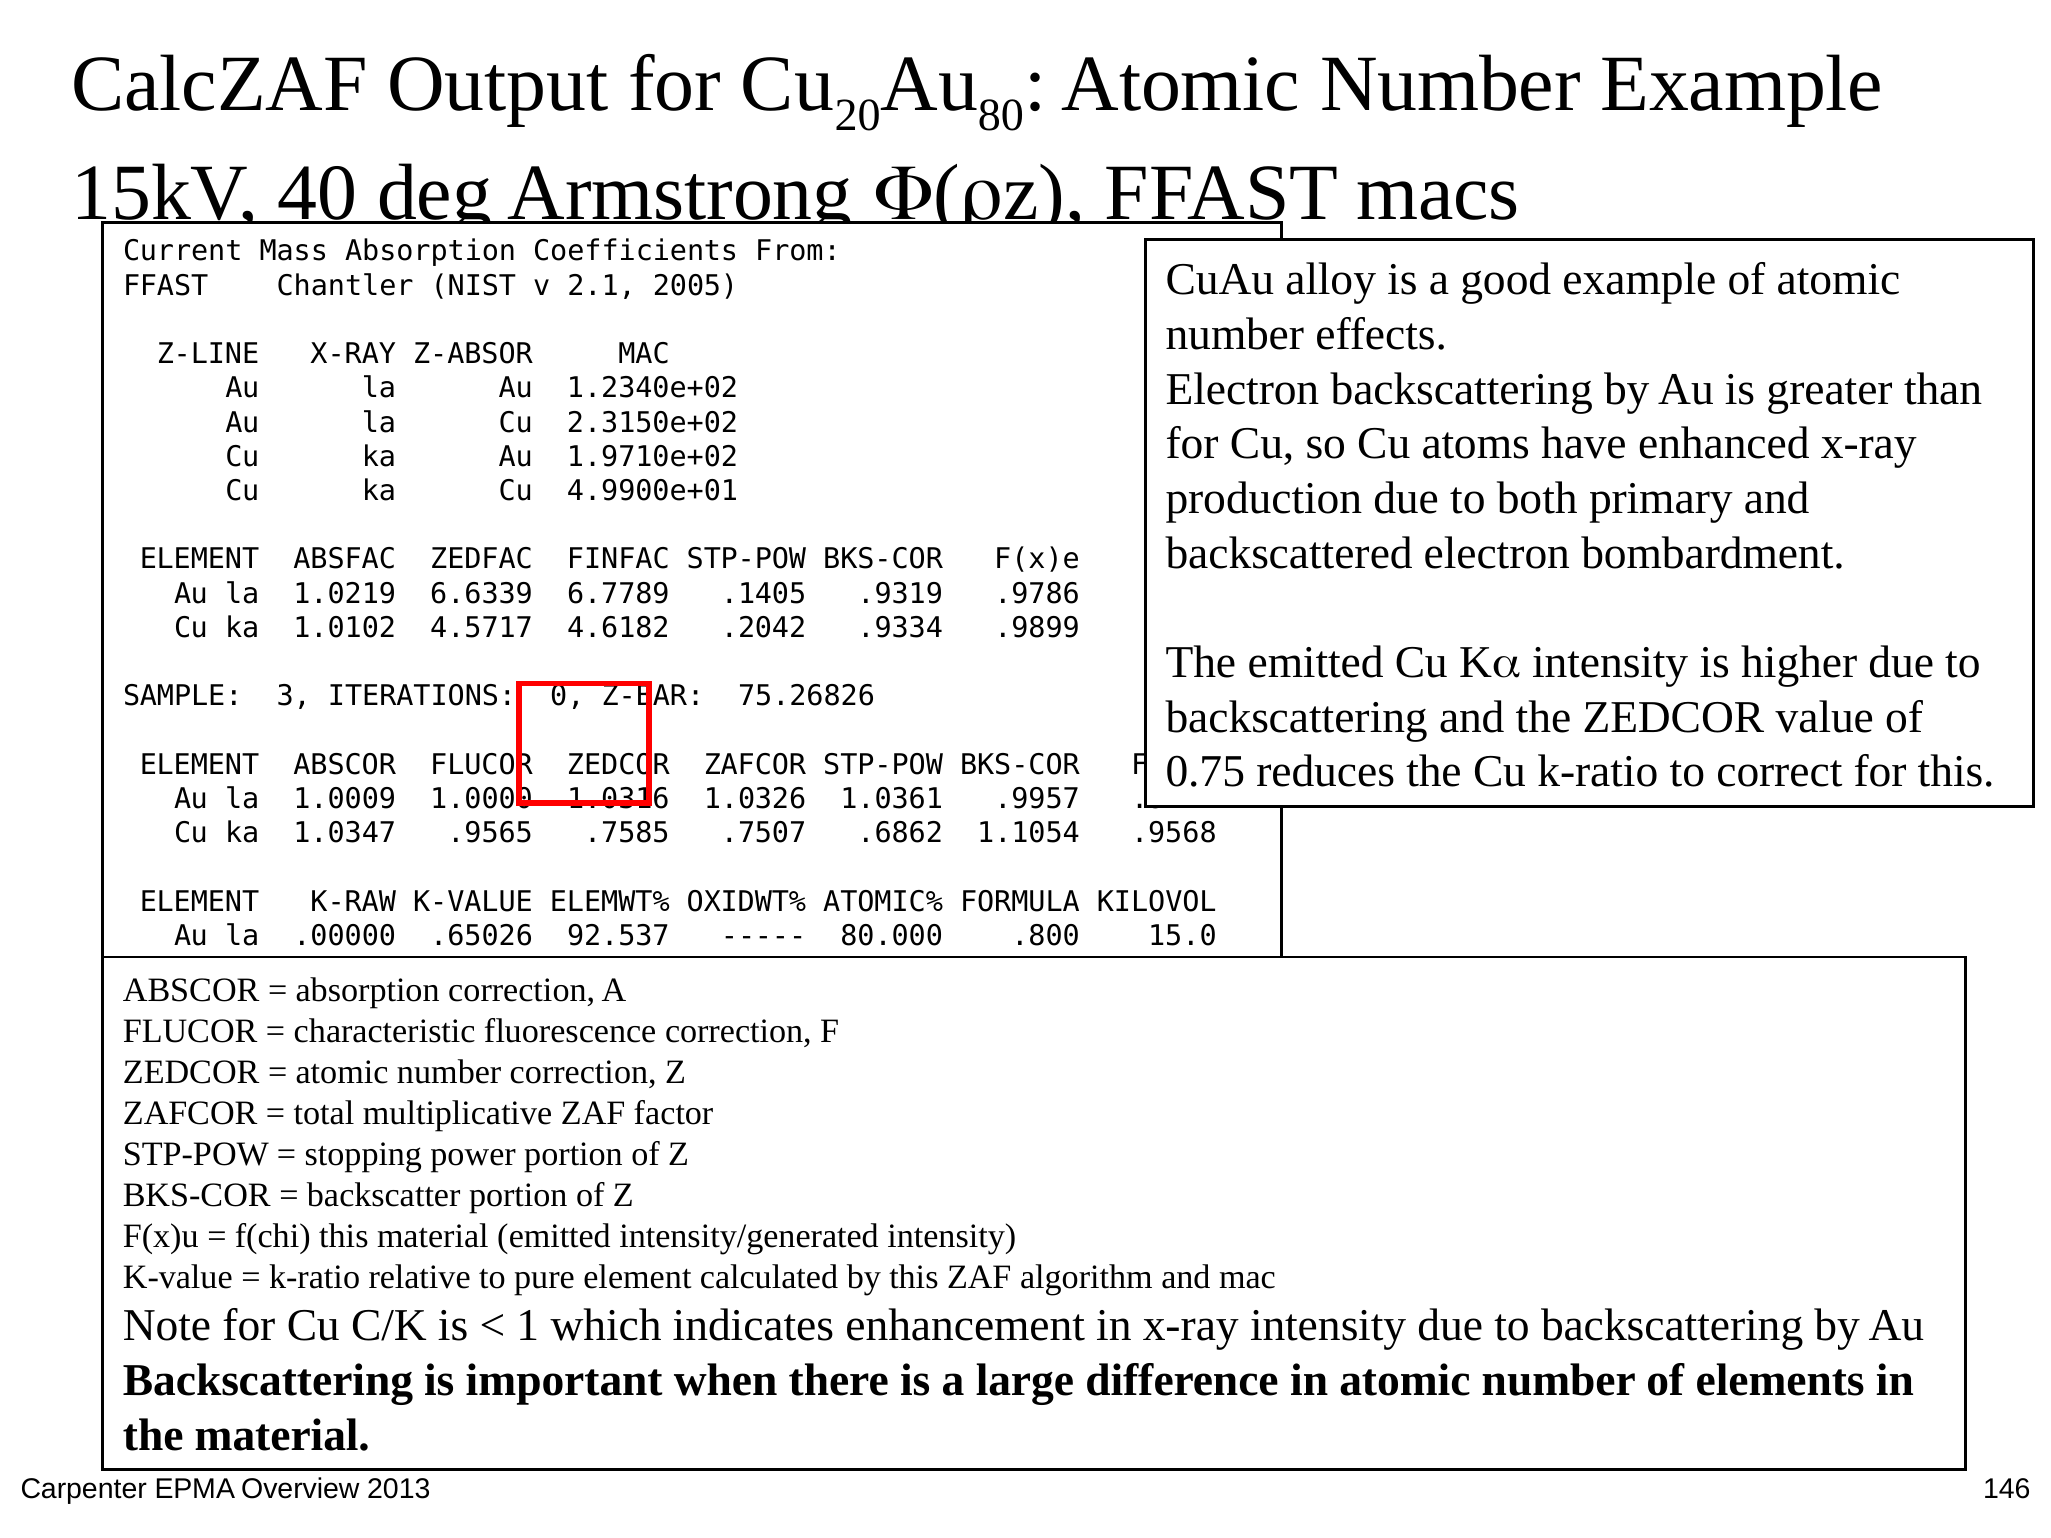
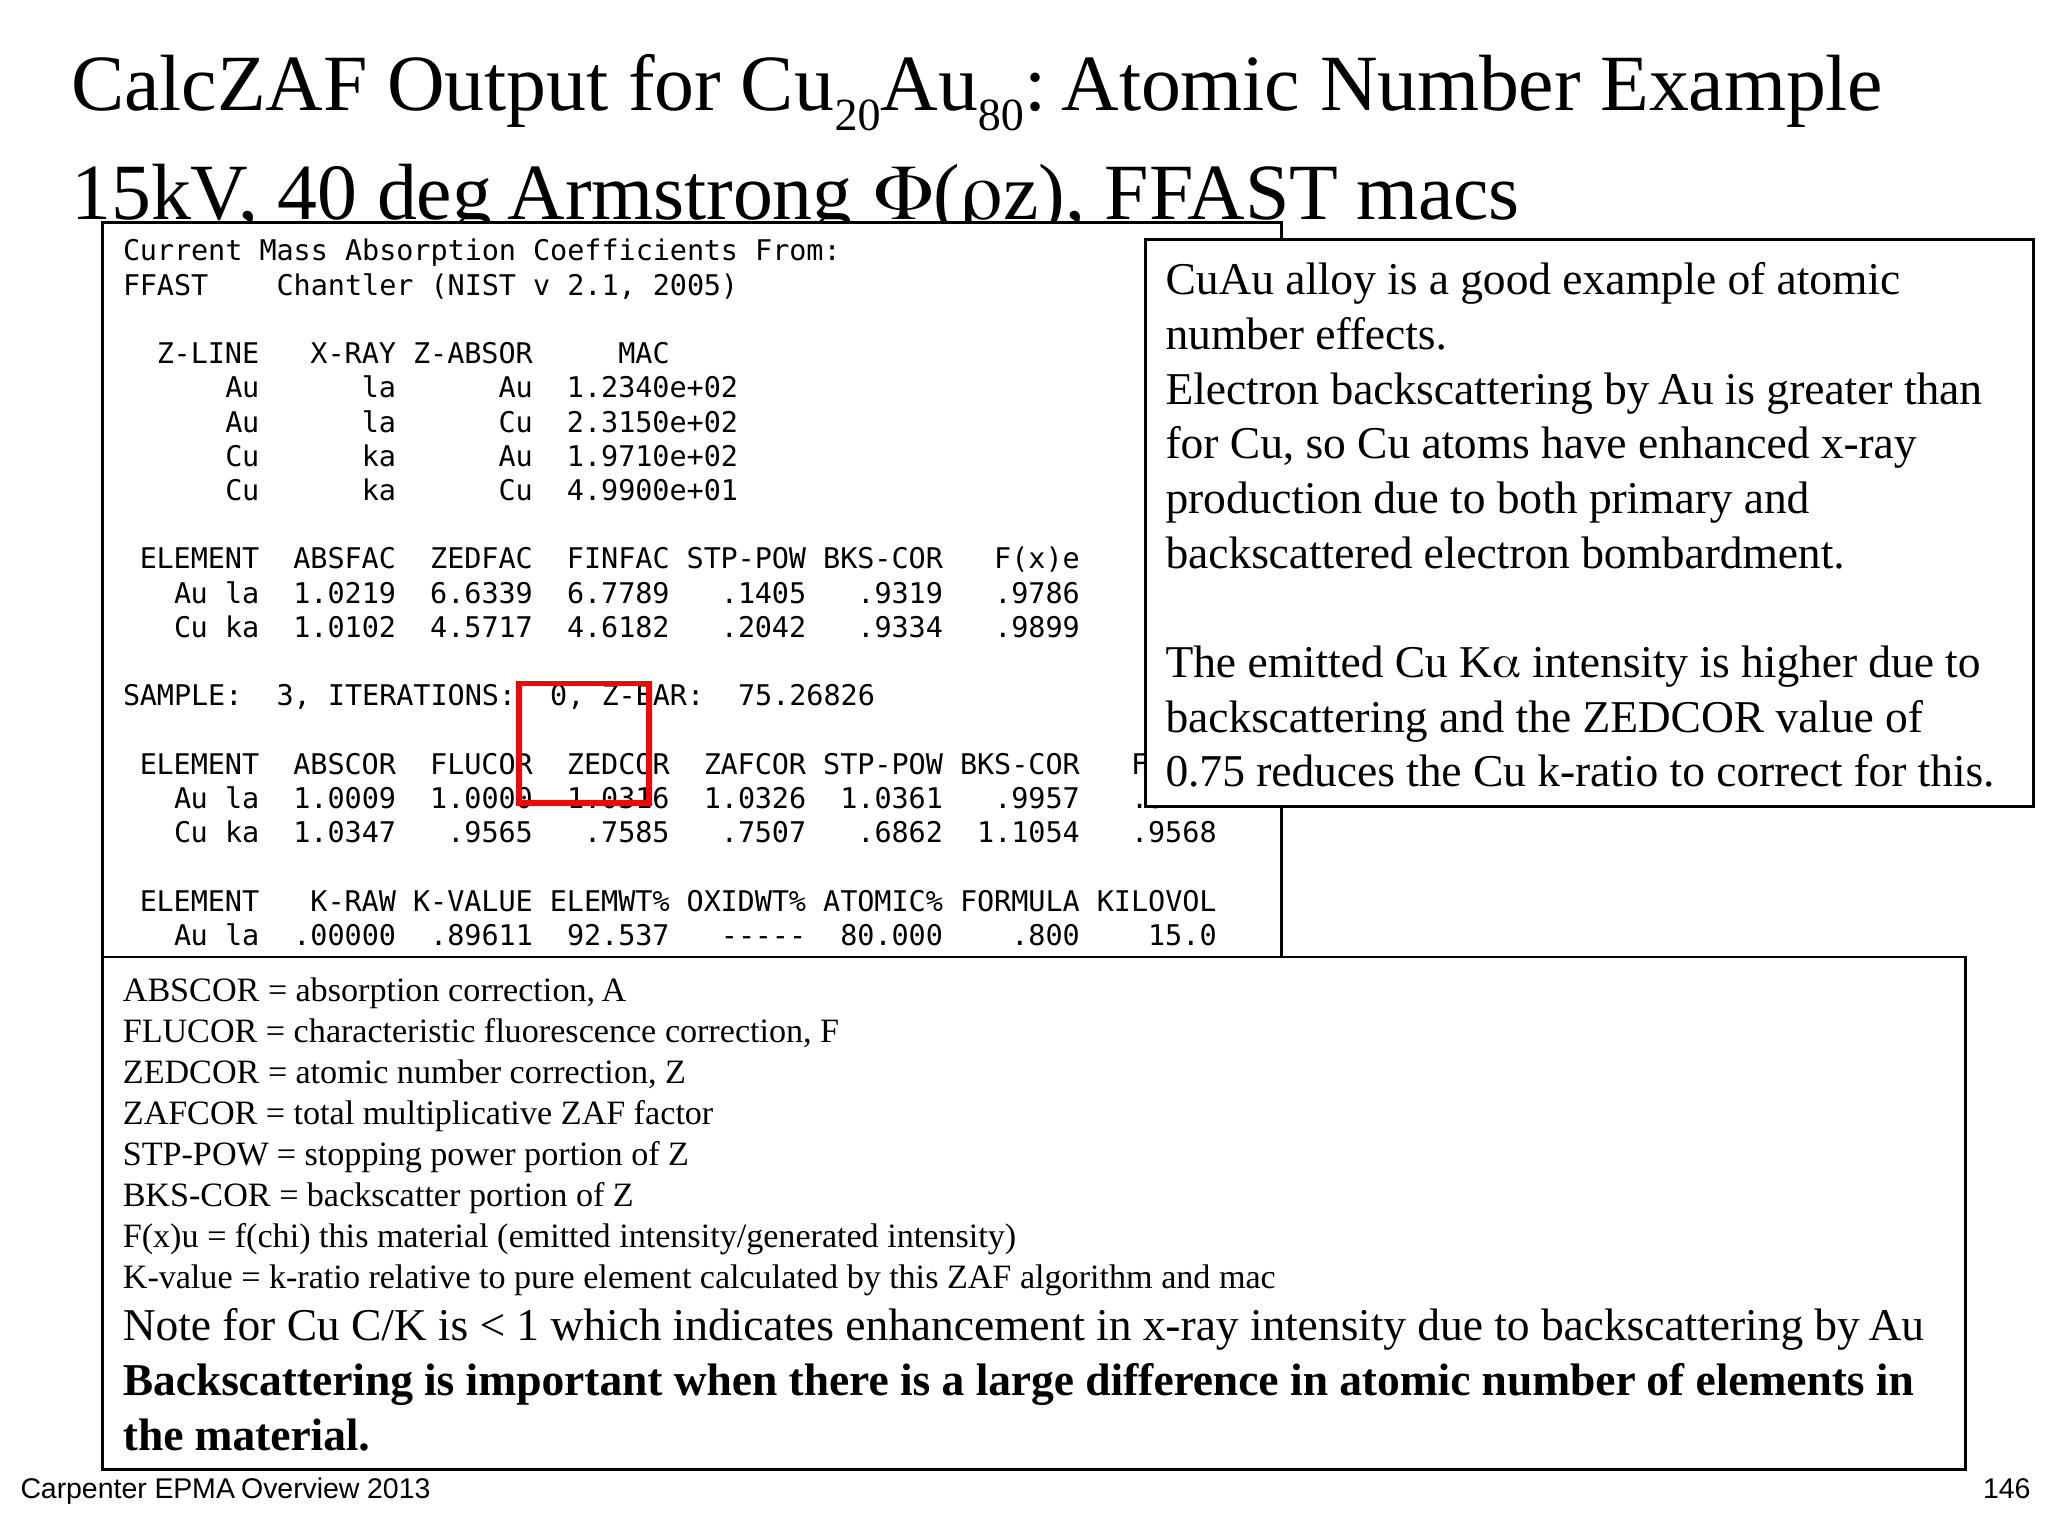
.65026: .65026 -> .89611 (482, 936)
